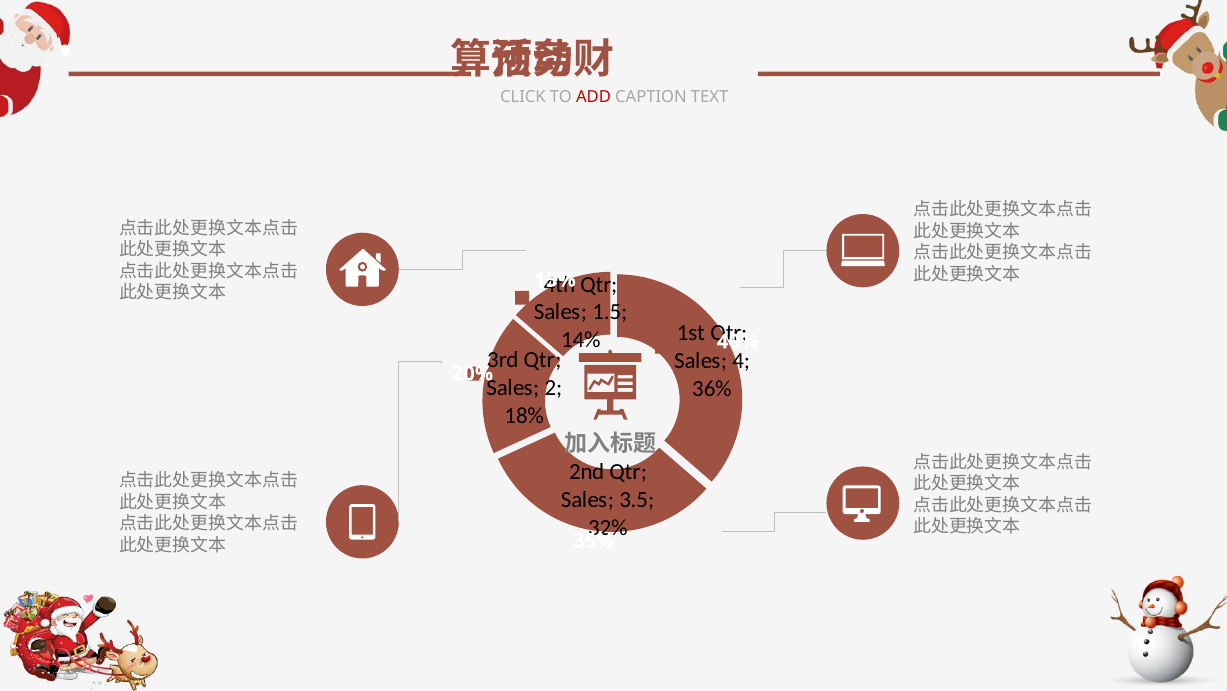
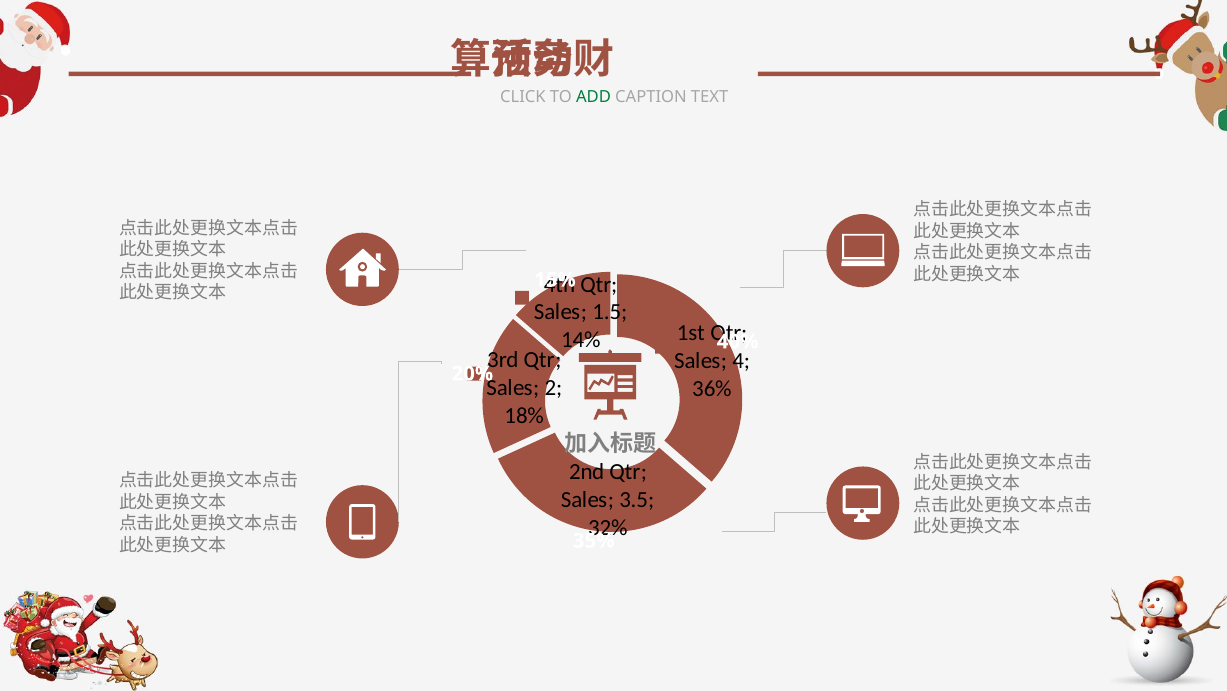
ADD colour: red -> green (593, 97)
